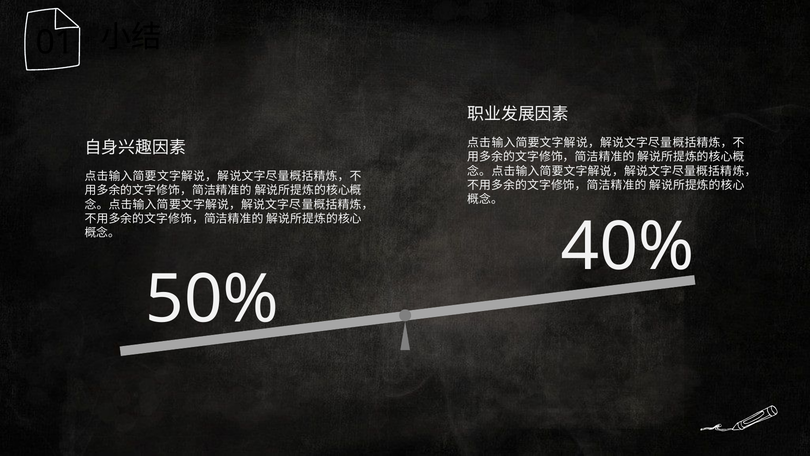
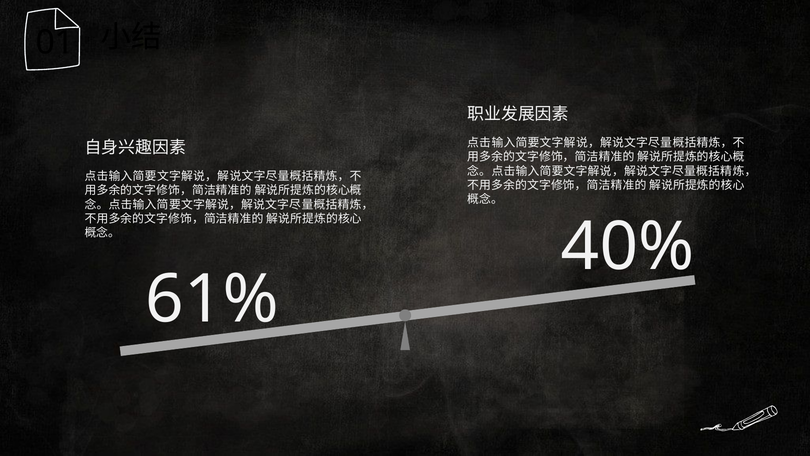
50%: 50% -> 61% (212, 299)
